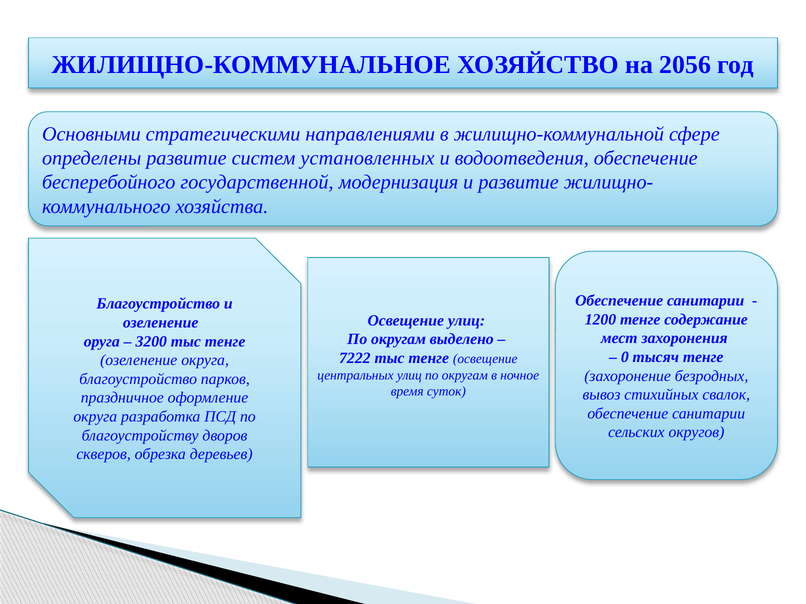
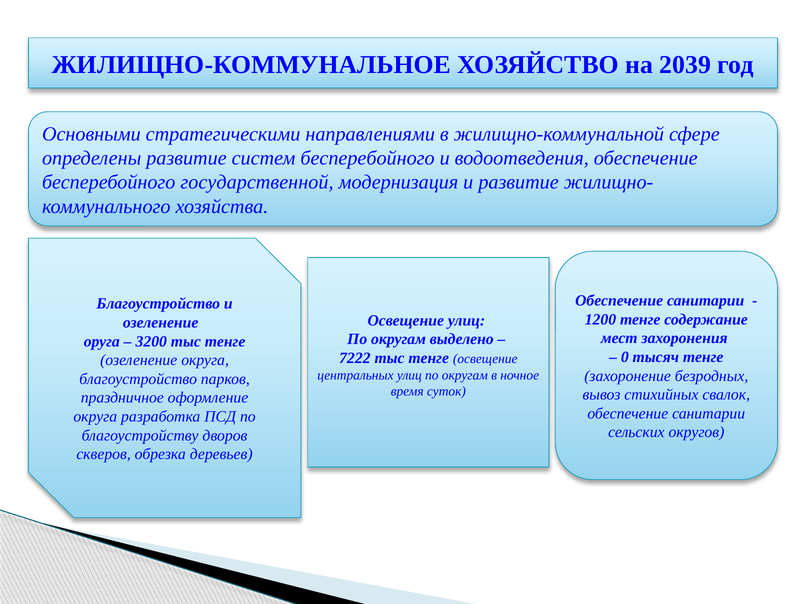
2056: 2056 -> 2039 (685, 65)
систем установленных: установленных -> бесперебойного (368, 158)
